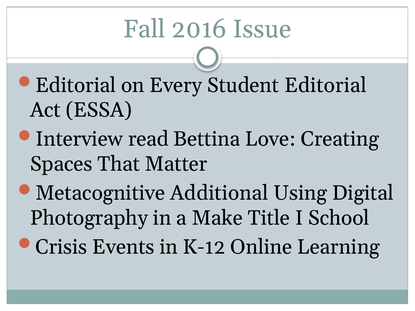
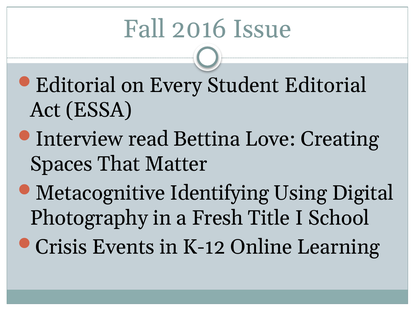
Additional: Additional -> Identifying (220, 193)
Make: Make -> Fresh (217, 218)
